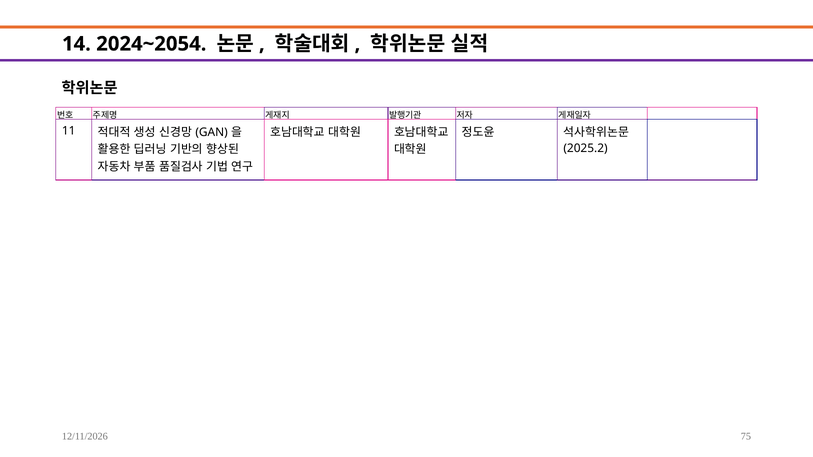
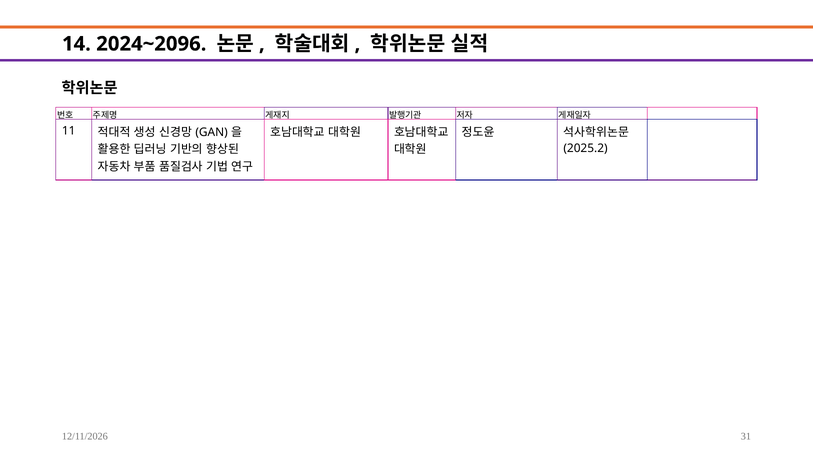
2024~2054: 2024~2054 -> 2024~2096 (151, 44)
75: 75 -> 31 (746, 437)
